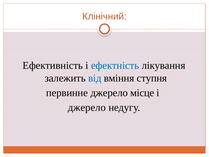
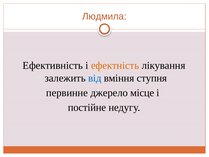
Клінічний: Клінічний -> Людмила (104, 16)
ефектність colour: blue -> orange (115, 65)
джерело: джерело -> постійне (87, 107)
